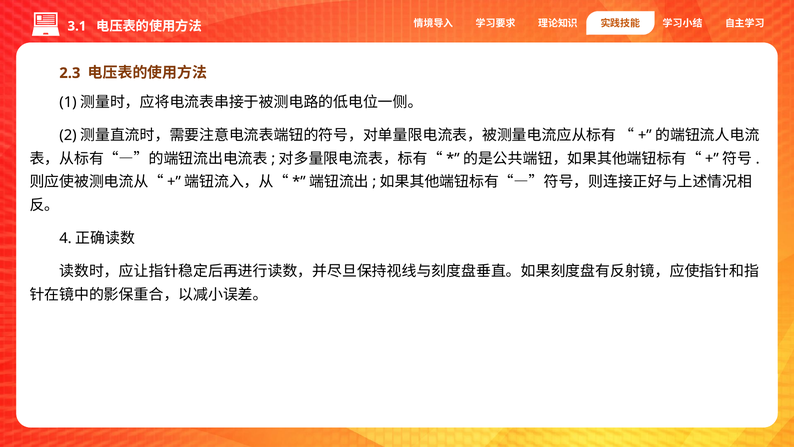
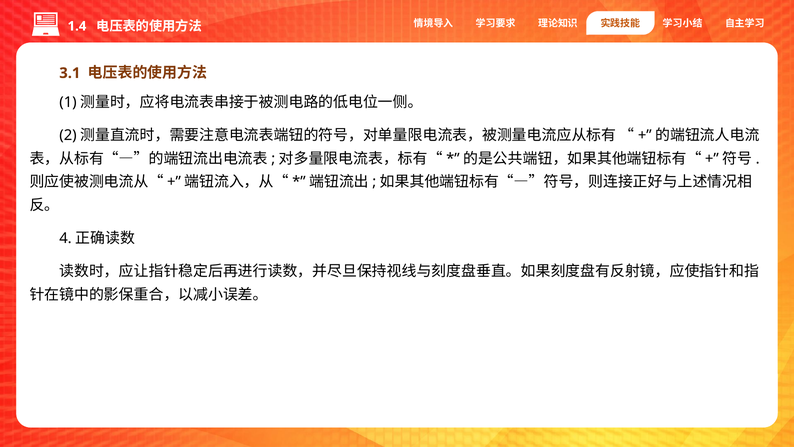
3.1: 3.1 -> 1.4 (77, 26)
2.3: 2.3 -> 3.1 (70, 73)
